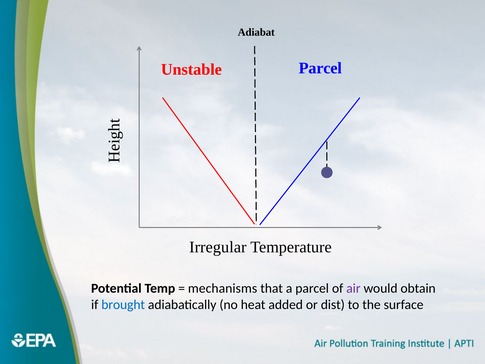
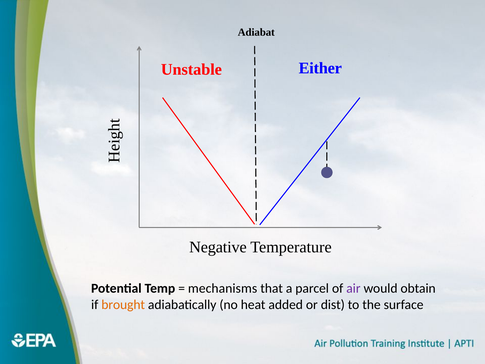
Parcel: Parcel -> Either (320, 68)
Irregular: Irregular -> Negative (218, 247)
brought colour: blue -> orange (123, 304)
